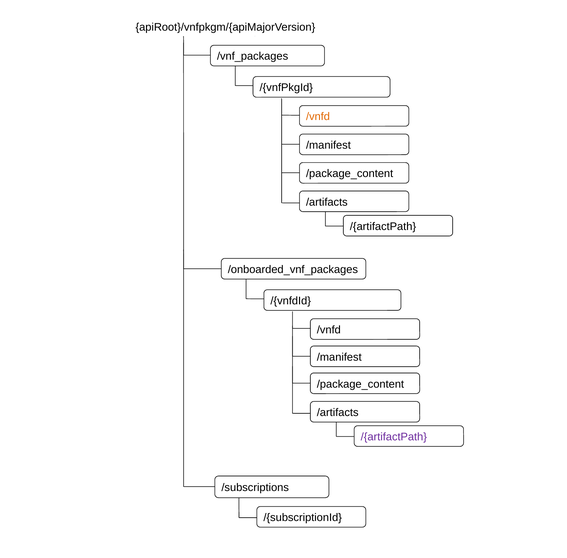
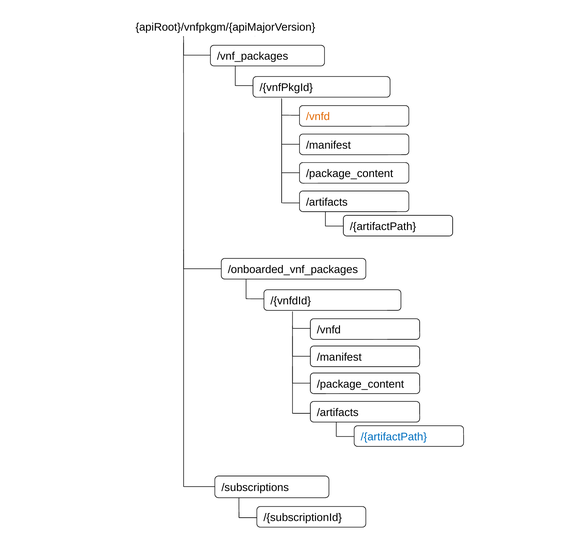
/{artifactPath colour: purple -> blue (394, 437)
